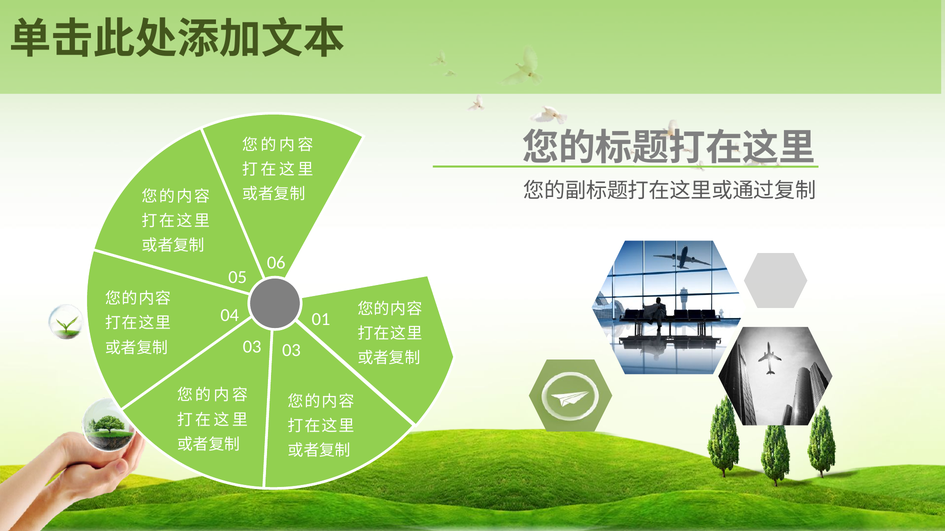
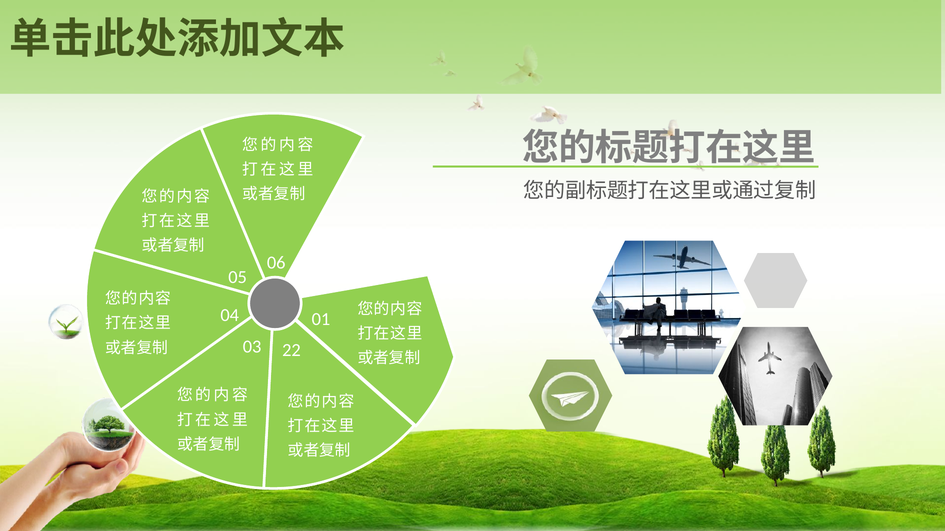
03 03: 03 -> 22 (291, 351)
